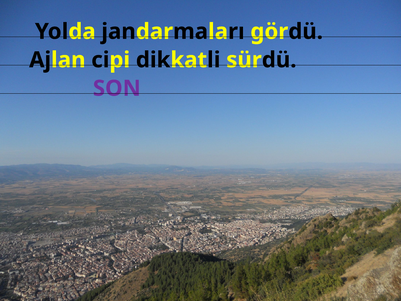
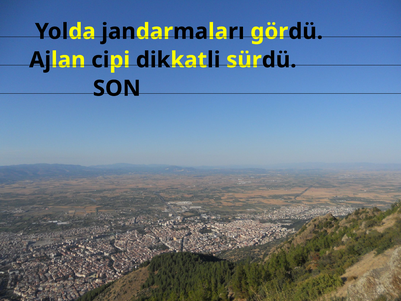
SON colour: purple -> black (117, 88)
